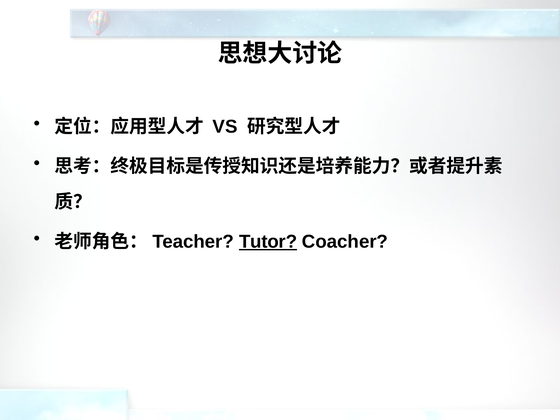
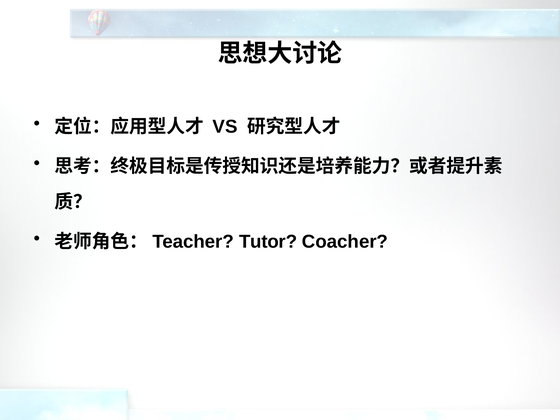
Tutor underline: present -> none (268, 242)
